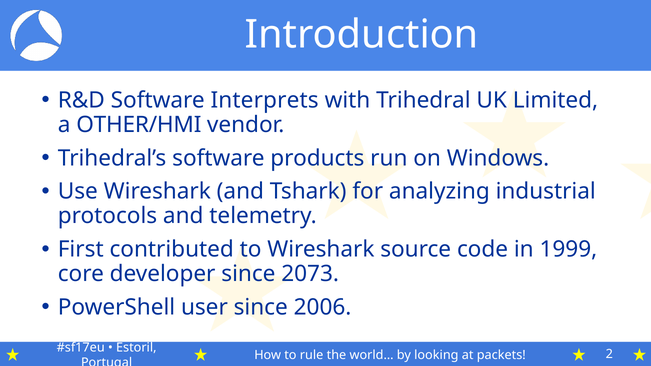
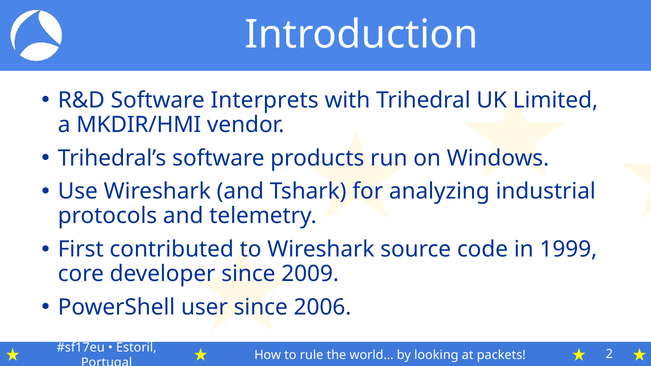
OTHER/HMI: OTHER/HMI -> MKDIR/HMI (139, 125)
2073: 2073 -> 2009 (310, 274)
